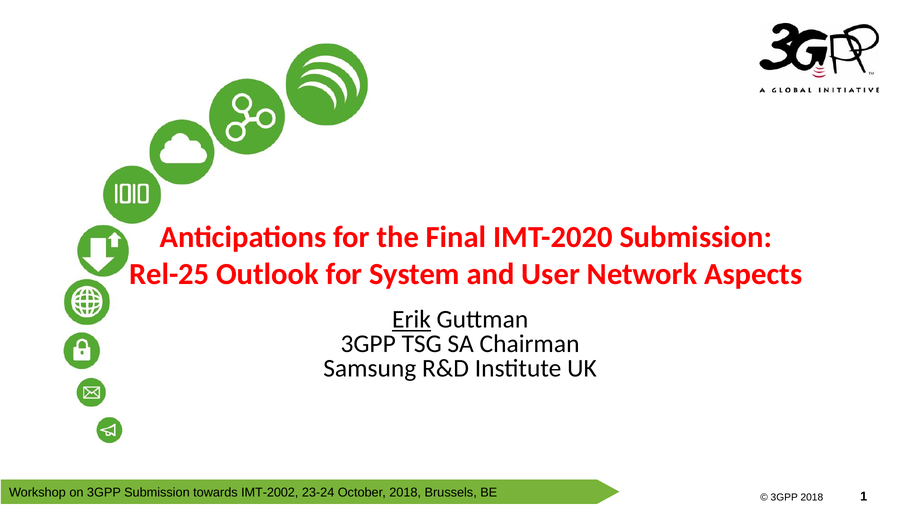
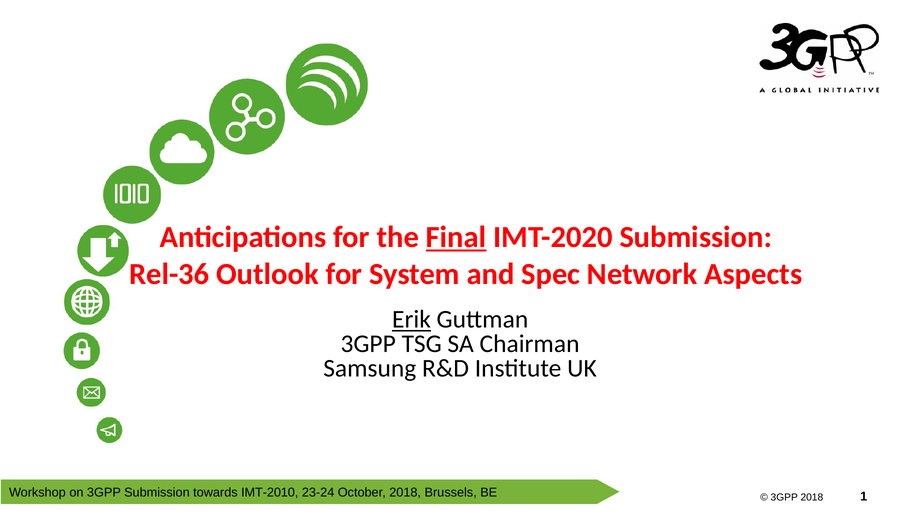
Final underline: none -> present (456, 237)
Rel-25: Rel-25 -> Rel-36 (169, 274)
User: User -> Spec (551, 274)
IMT-2002: IMT-2002 -> IMT-2010 (270, 492)
